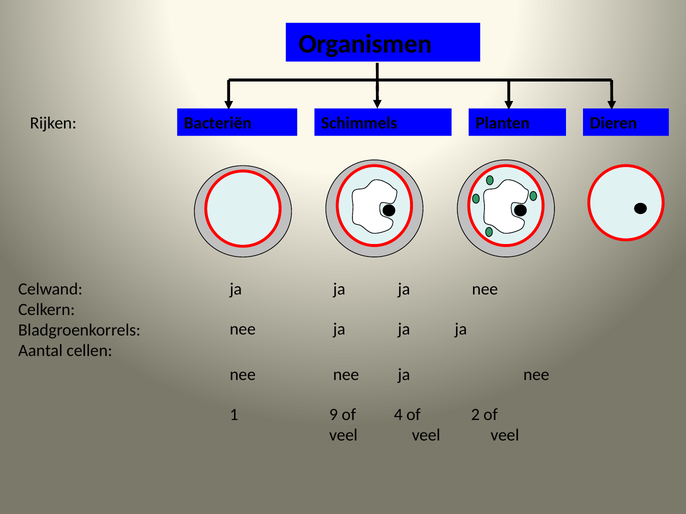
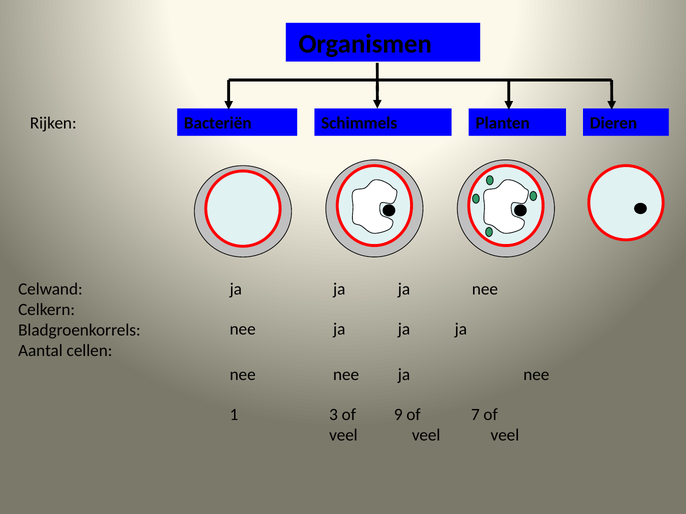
9: 9 -> 3 (334, 415)
4: 4 -> 9 (398, 415)
2: 2 -> 7 (475, 415)
